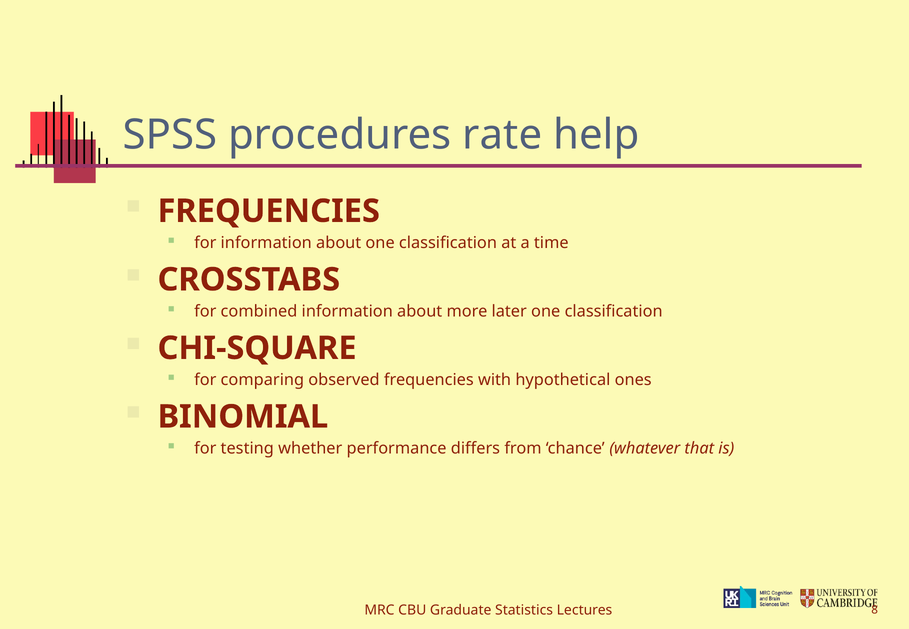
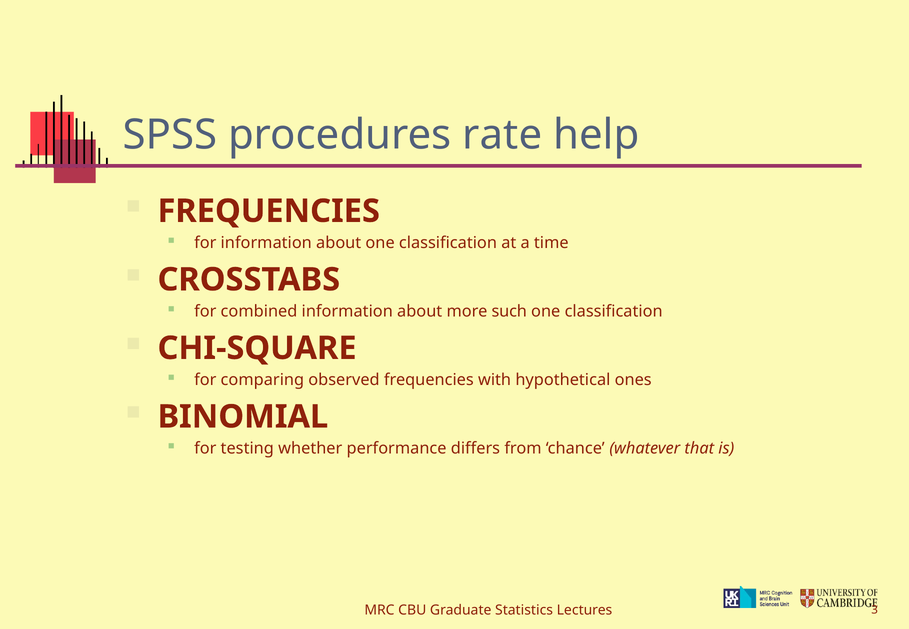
later: later -> such (509, 311)
8: 8 -> 3 (875, 610)
